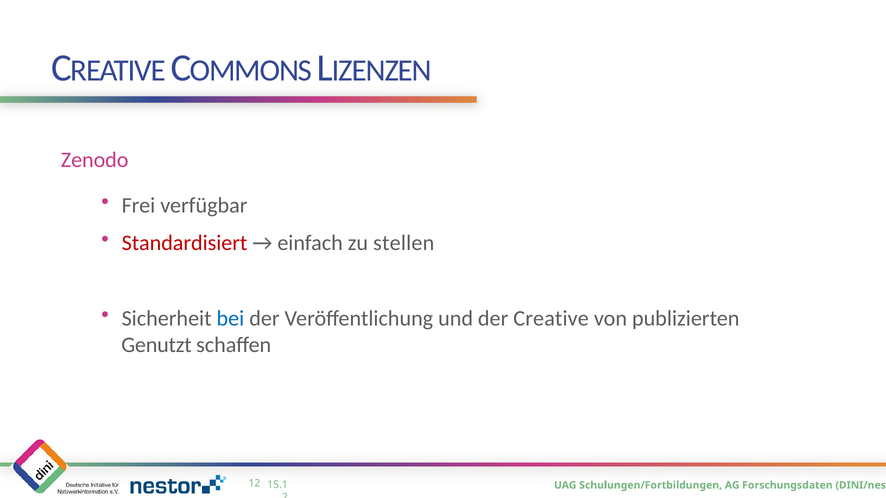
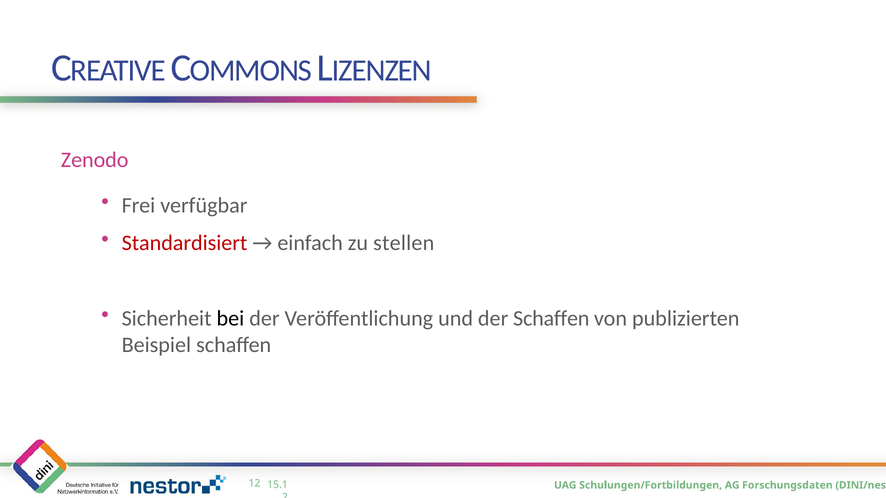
bei colour: blue -> black (230, 319)
der Creative: Creative -> Schaffen (551, 319)
Genutzt: Genutzt -> Beispiel (156, 345)
